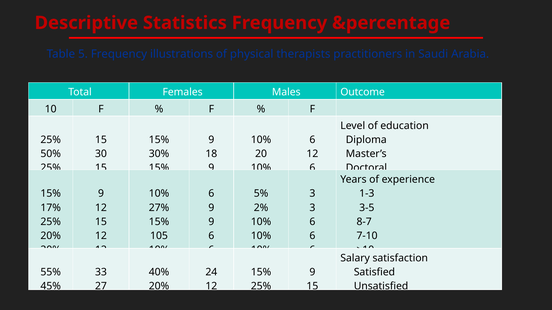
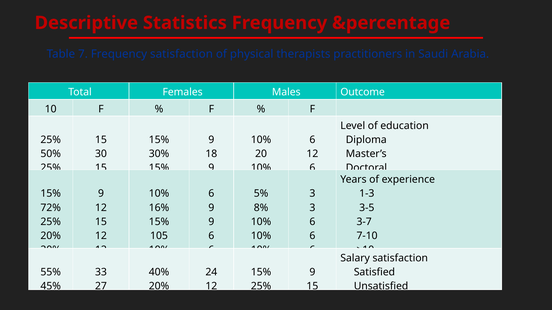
5: 5 -> 7 (83, 54)
Frequency illustrations: illustrations -> satisfaction (181, 54)
17%: 17% -> 72% (51, 208)
27%: 27% -> 16% (159, 208)
2%: 2% -> 8% (261, 208)
8-7: 8-7 -> 3-7 (364, 222)
